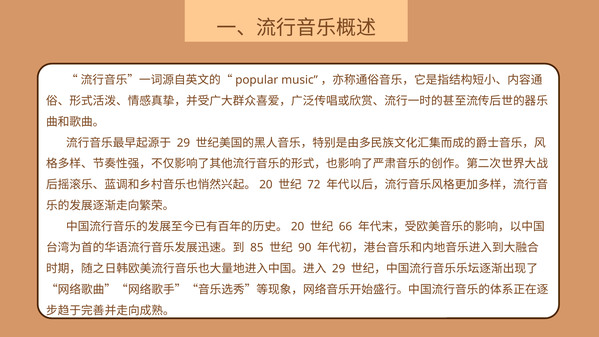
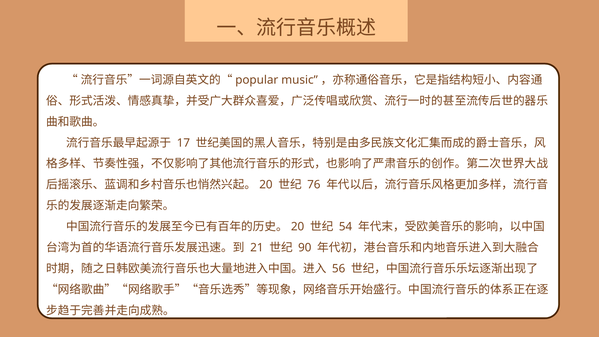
29: 29 -> 17 (183, 143)
72: 72 -> 76 (314, 185)
66: 66 -> 54 (346, 227)
85: 85 -> 21 (257, 248)
29: 29 -> 56 (339, 269)
